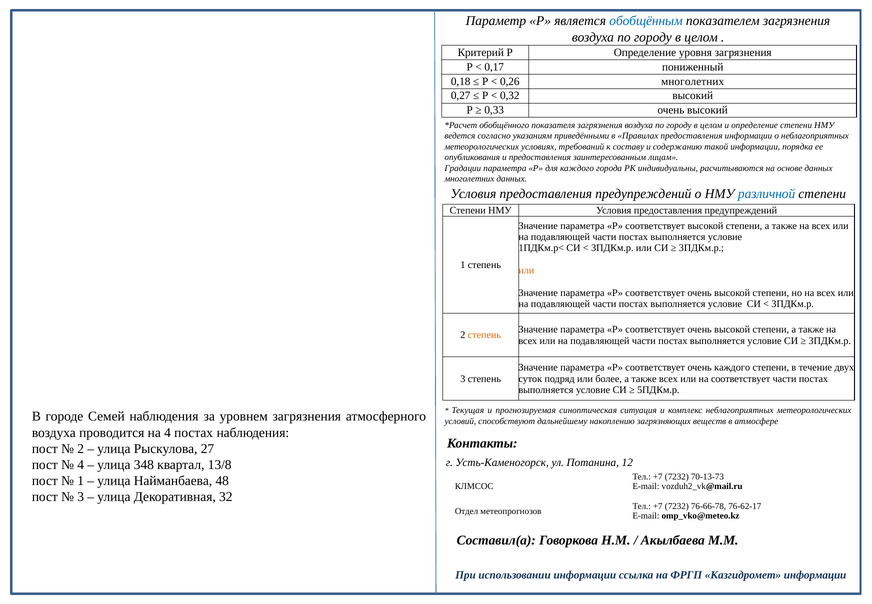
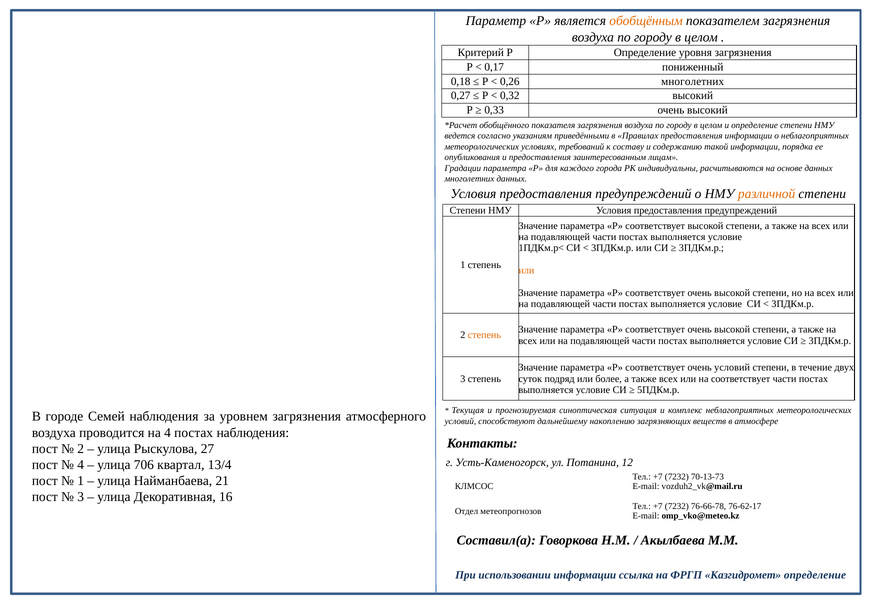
обобщённым colour: blue -> orange (646, 21)
различной colour: blue -> orange (767, 194)
очень каждого: каждого -> условий (732, 367)
348: 348 -> 706 (144, 465)
13/8: 13/8 -> 13/4 (220, 465)
48: 48 -> 21 (222, 481)
32: 32 -> 16 (226, 497)
Казгидромет информации: информации -> определение (815, 575)
